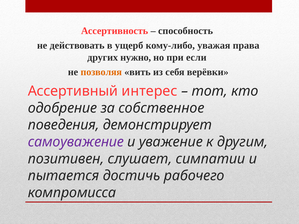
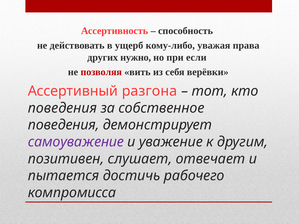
позволяя colour: orange -> red (101, 72)
интерес: интерес -> разгона (149, 91)
одобрение: одобрение -> поведения (62, 108)
симпатии: симпатии -> отвечает (210, 159)
